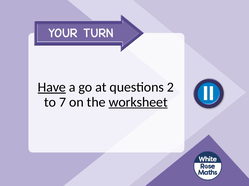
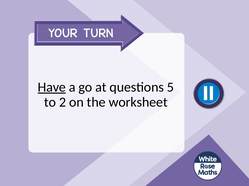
2: 2 -> 5 (170, 88)
7: 7 -> 2 (63, 102)
worksheet underline: present -> none (138, 102)
